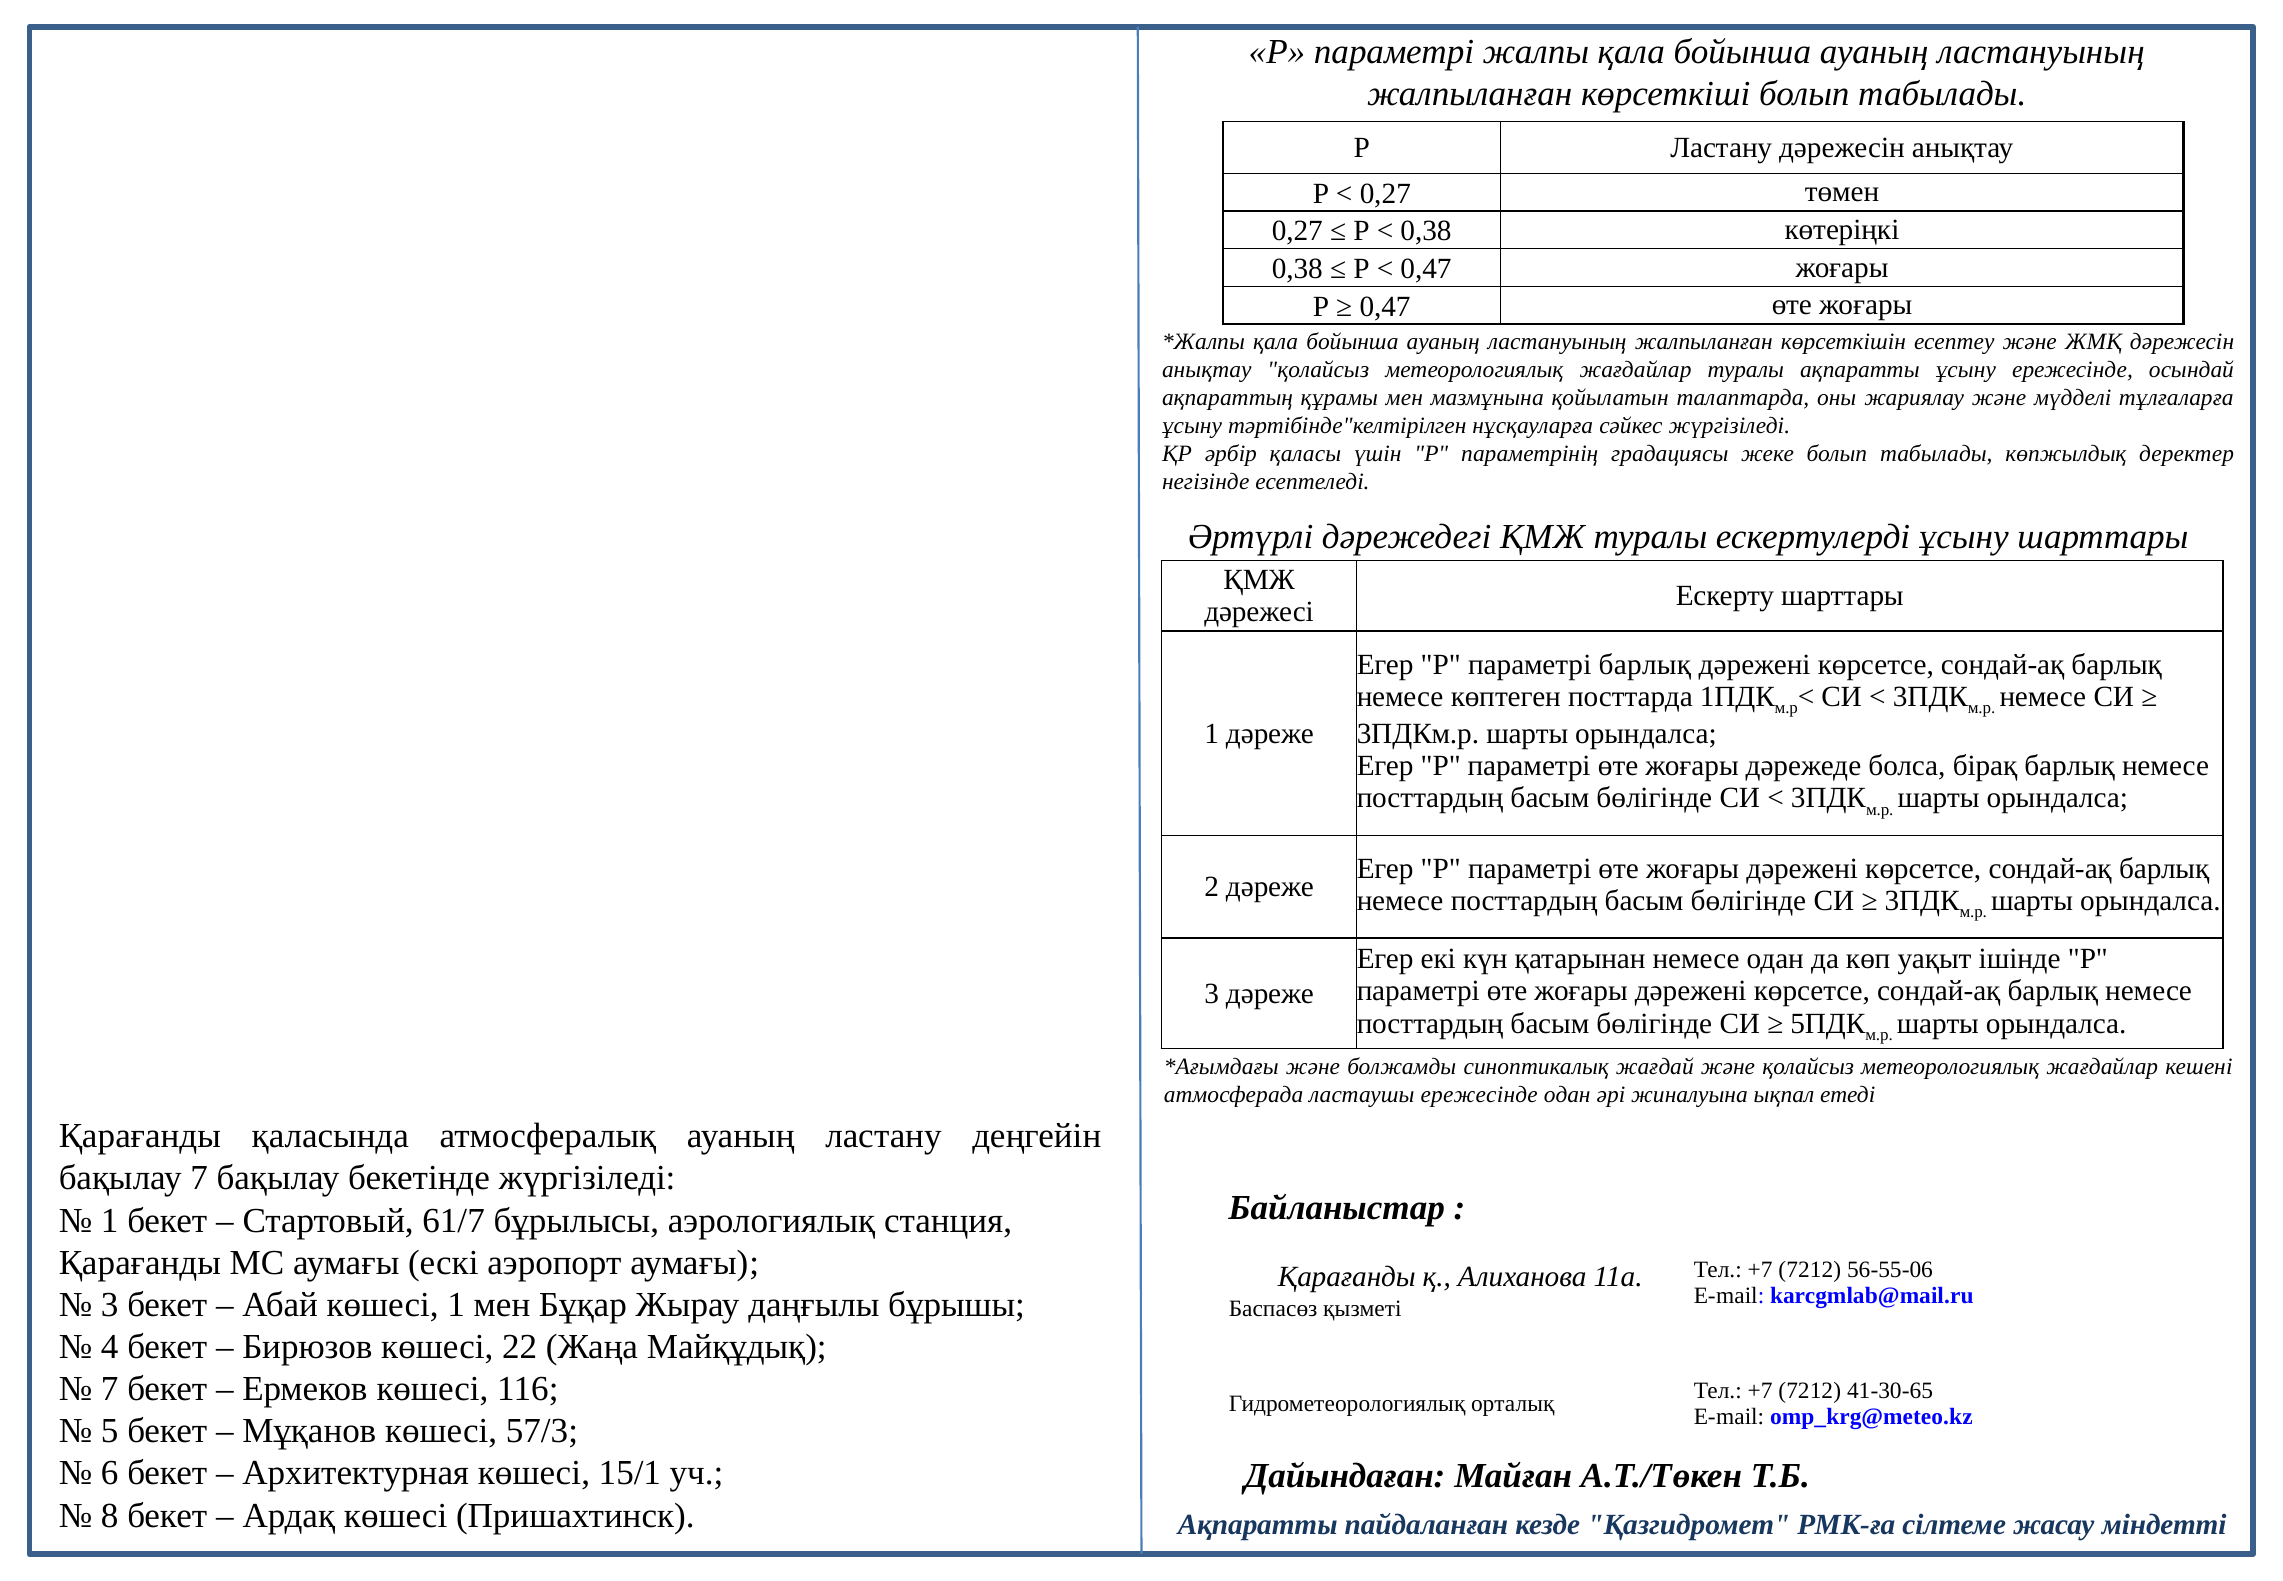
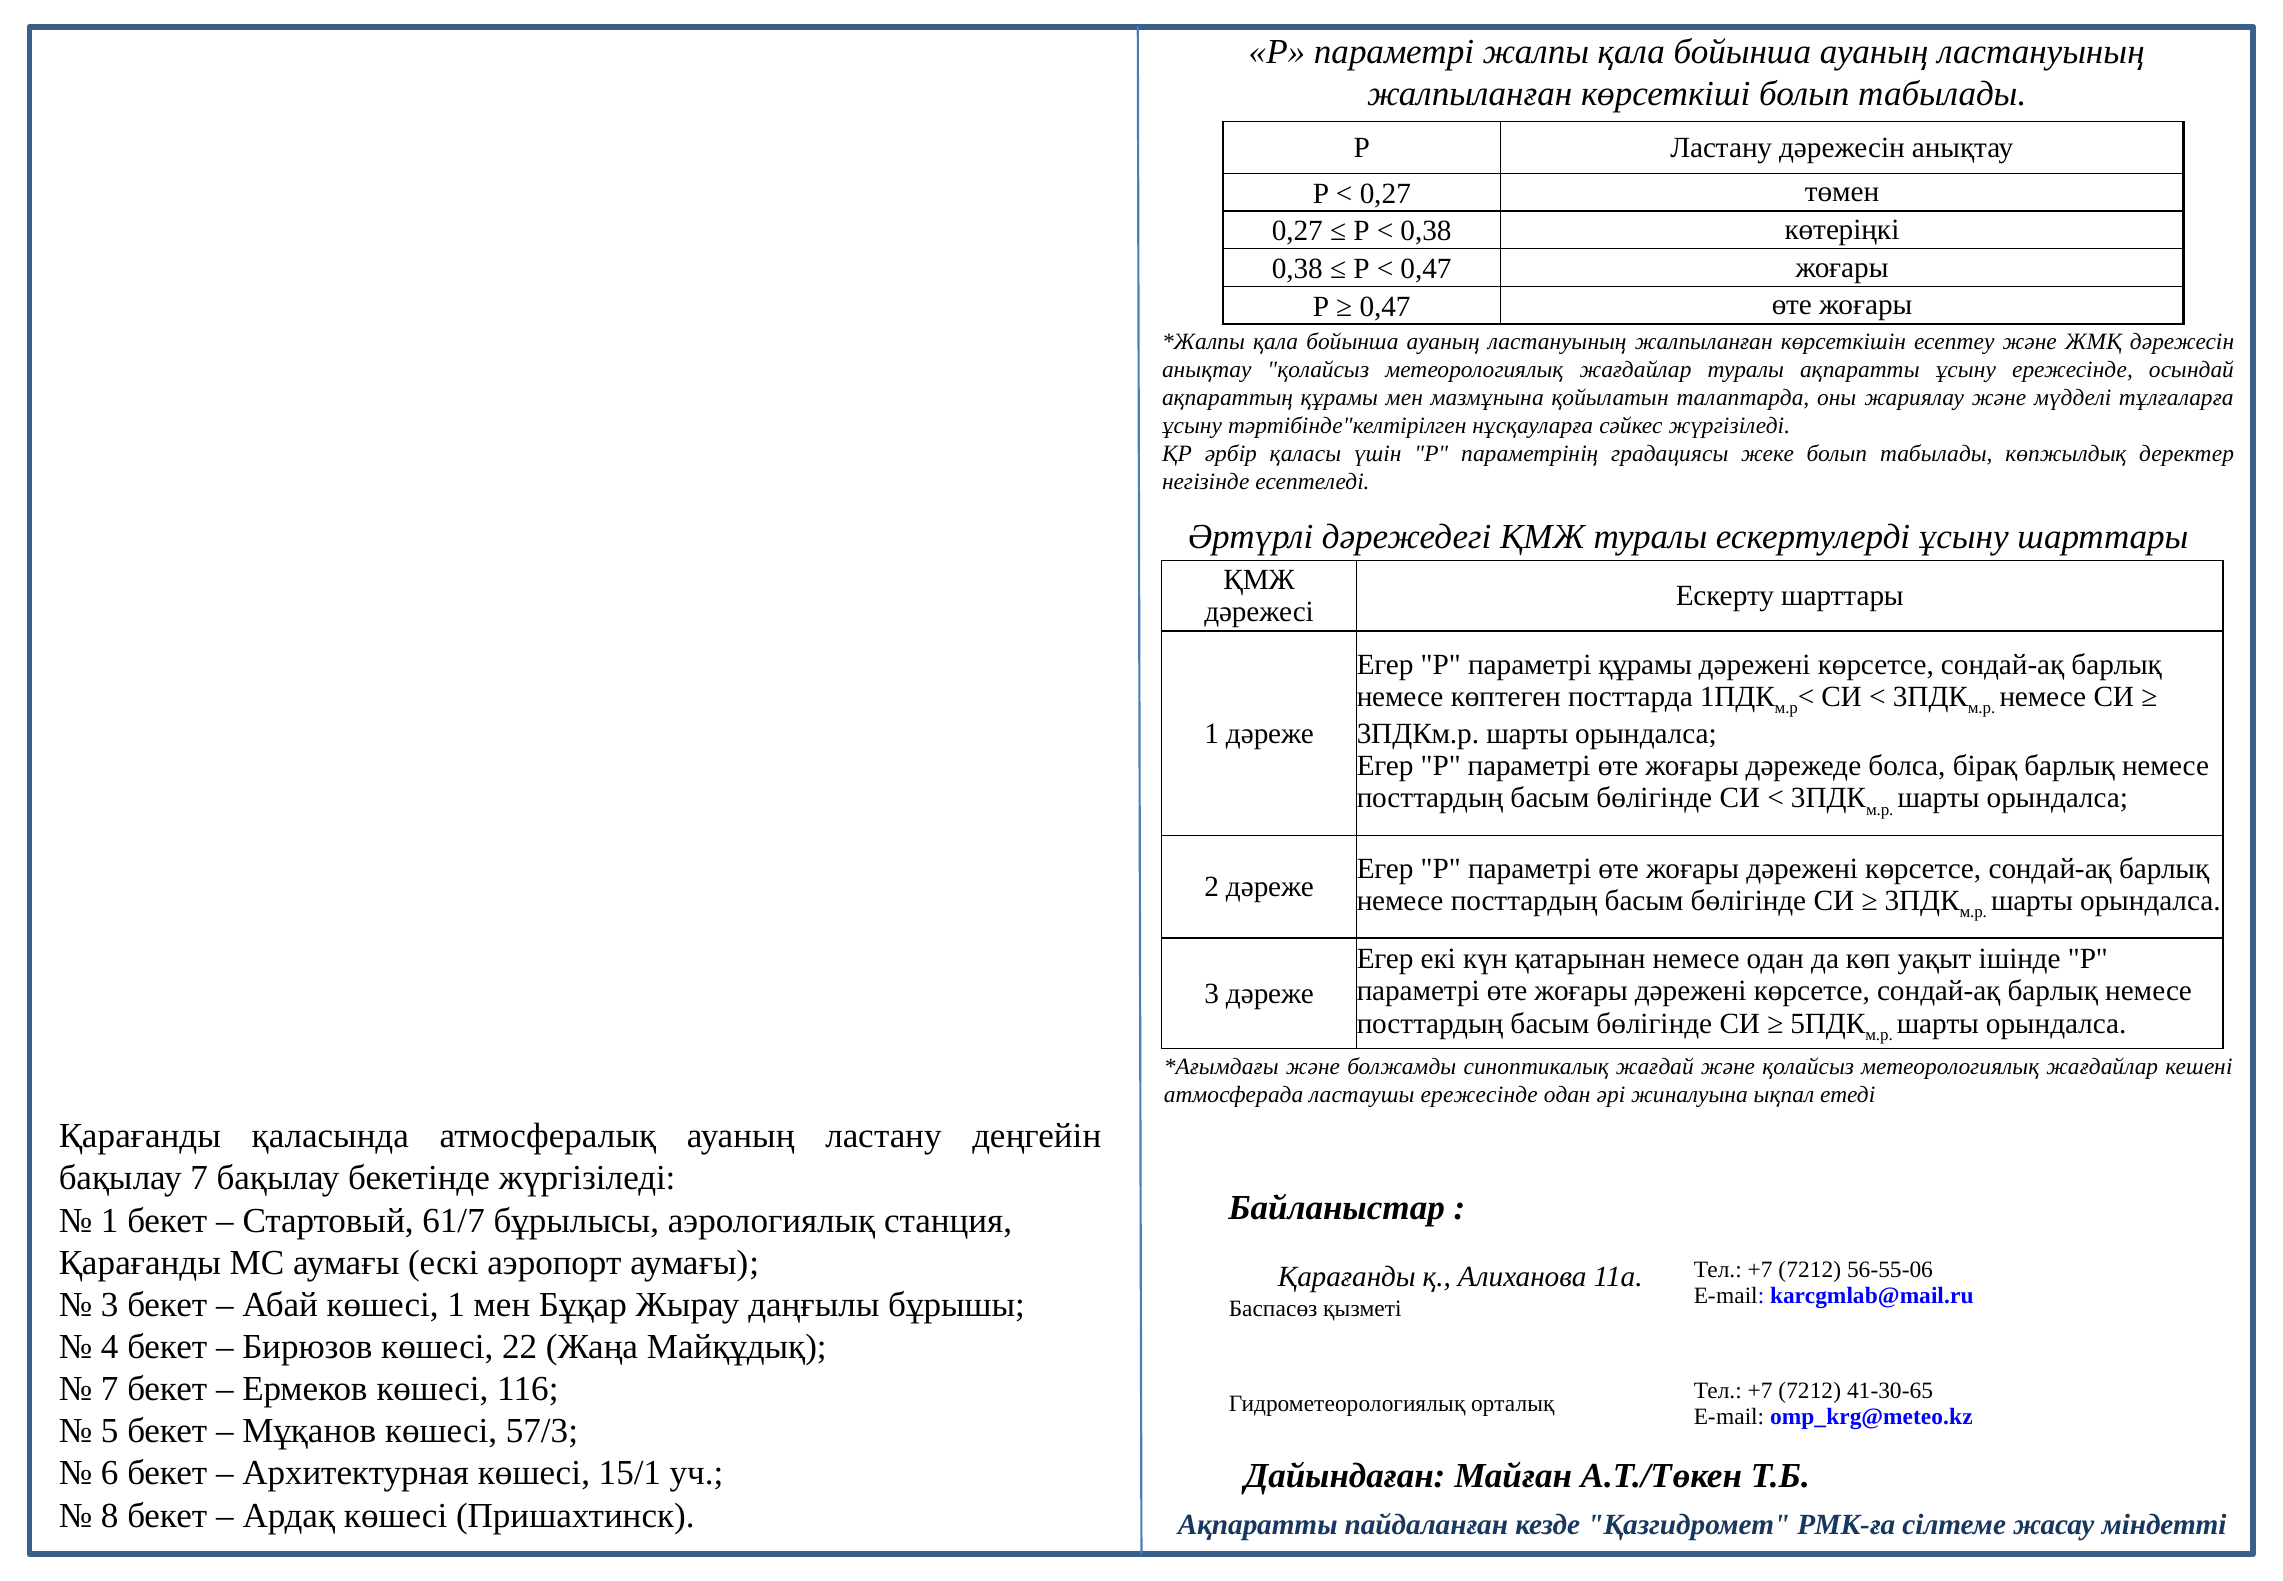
параметрі барлық: барлық -> құрамы (1645, 664)
